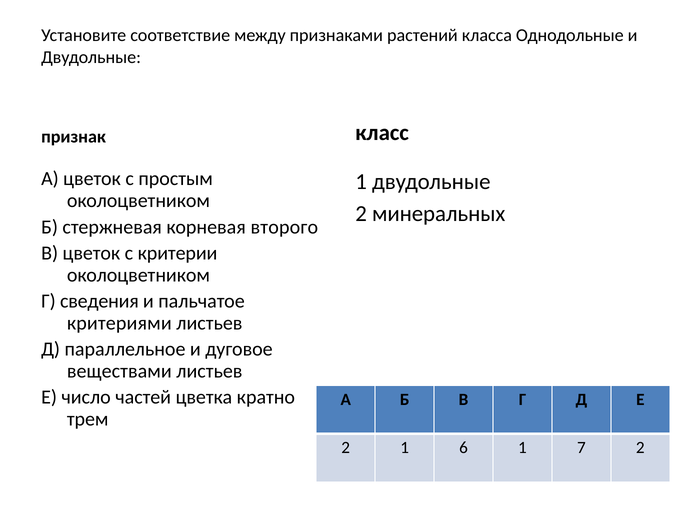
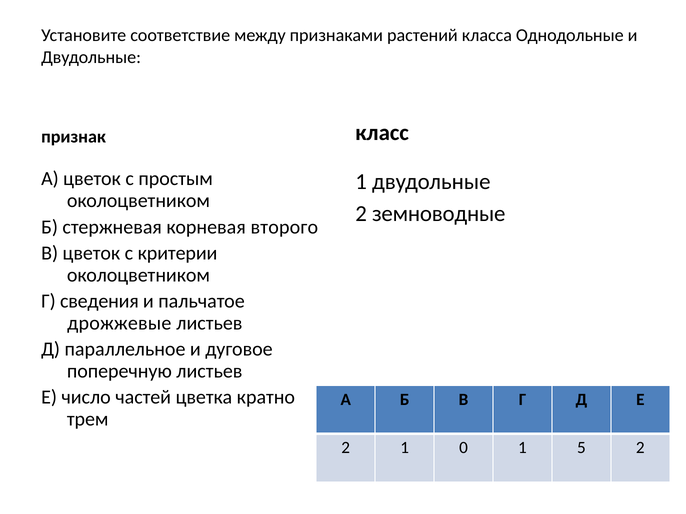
минеральных: минеральных -> земноводные (439, 214)
критериями: критериями -> дрожжевые (119, 323)
веществами: веществами -> поперечную (119, 372)
6: 6 -> 0 (464, 448)
7: 7 -> 5 (581, 448)
